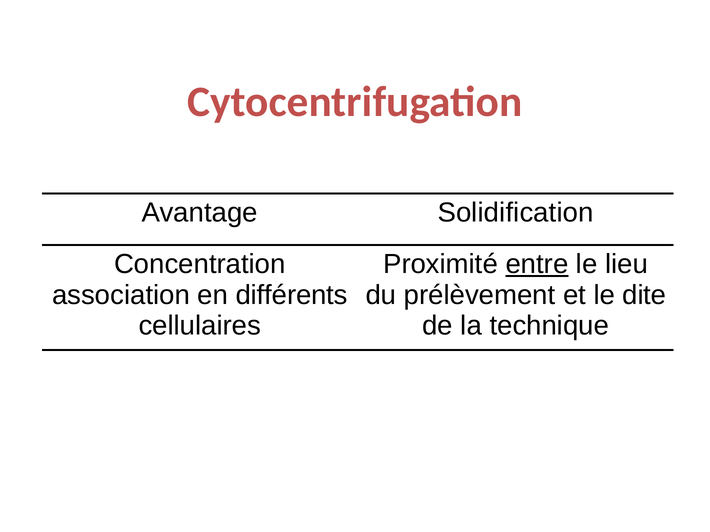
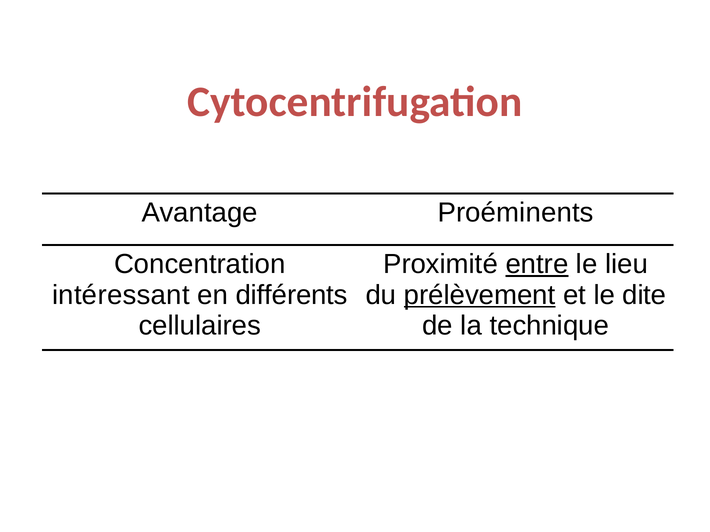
Solidification: Solidification -> Proéminents (516, 213)
association: association -> intéressant (121, 295)
prélèvement underline: none -> present (480, 295)
